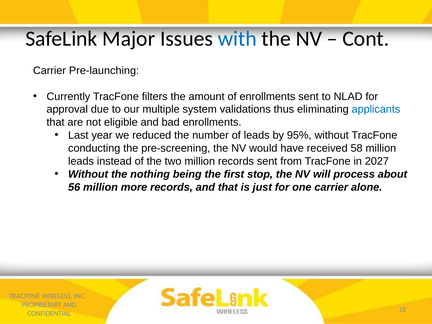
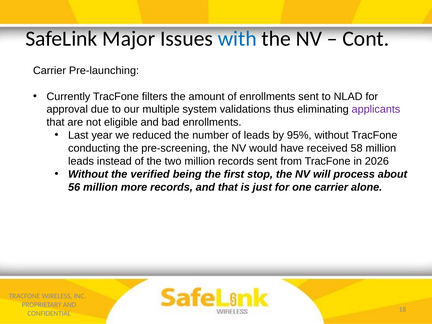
applicants colour: blue -> purple (376, 109)
2027: 2027 -> 2026 (377, 161)
nothing: nothing -> verified (150, 174)
